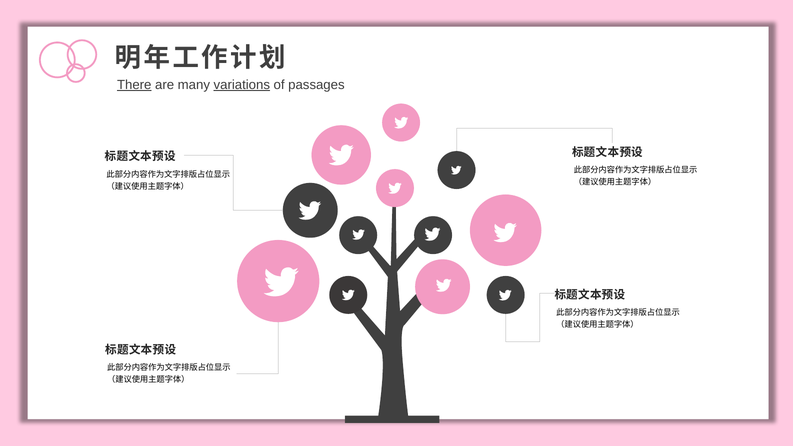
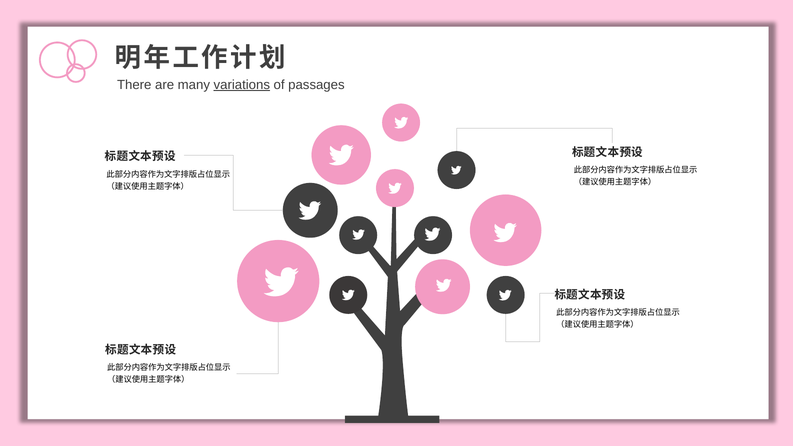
There underline: present -> none (134, 85)
